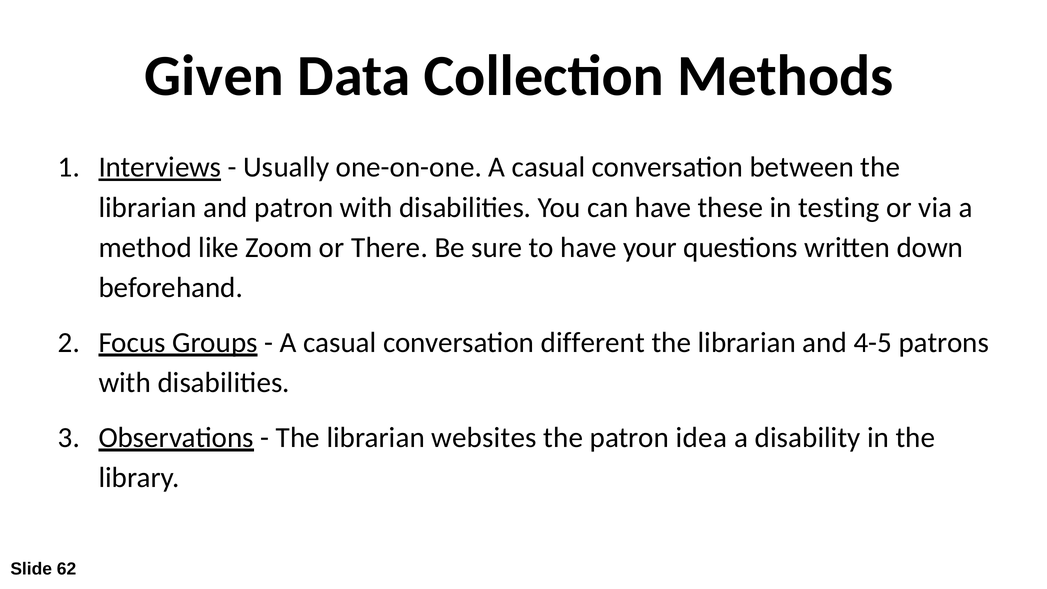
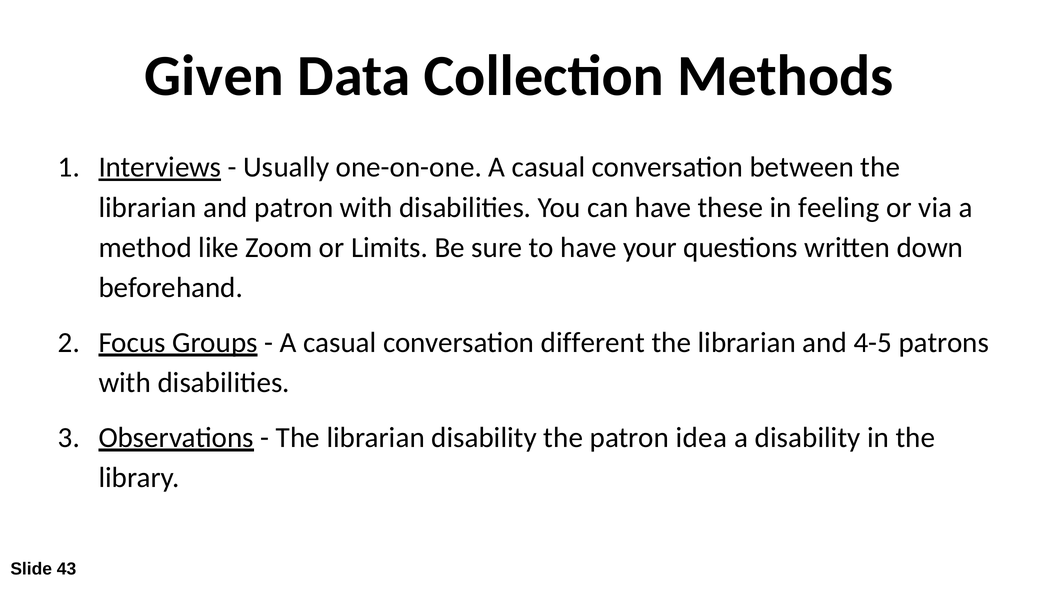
testing: testing -> feeling (839, 207)
There: There -> Limits (390, 248)
librarian websites: websites -> disability (484, 437)
62: 62 -> 43 (66, 569)
